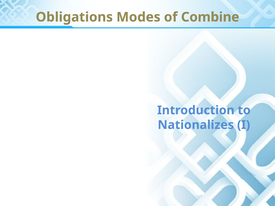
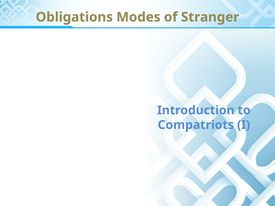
Combine: Combine -> Stranger (210, 17)
Nationalizes: Nationalizes -> Compatriots (196, 125)
